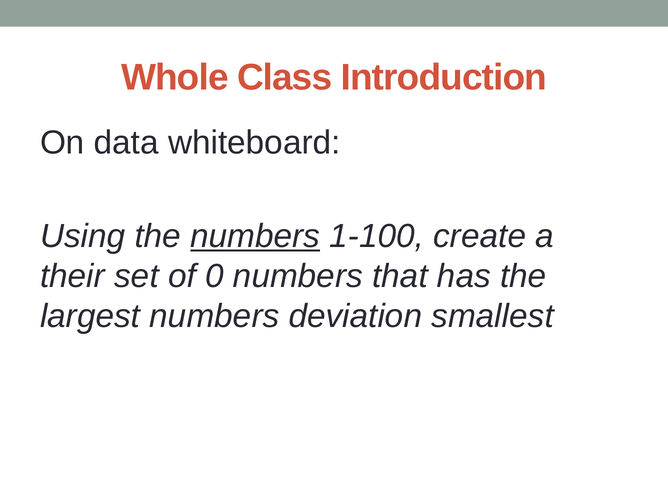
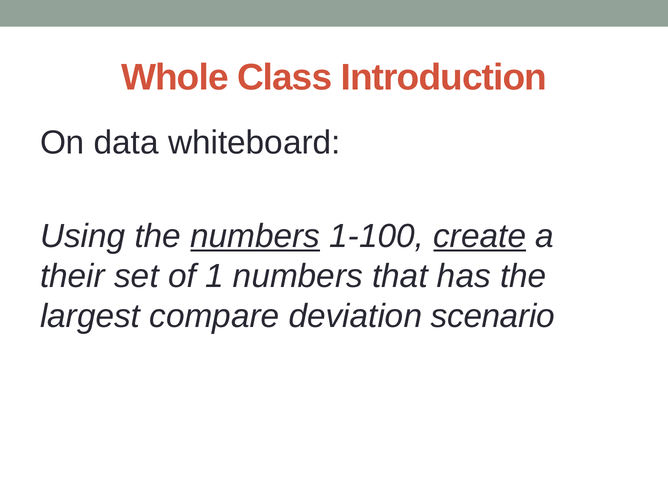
create underline: none -> present (480, 236)
0: 0 -> 1 (214, 276)
largest numbers: numbers -> compare (214, 316)
smallest: smallest -> scenario (493, 316)
